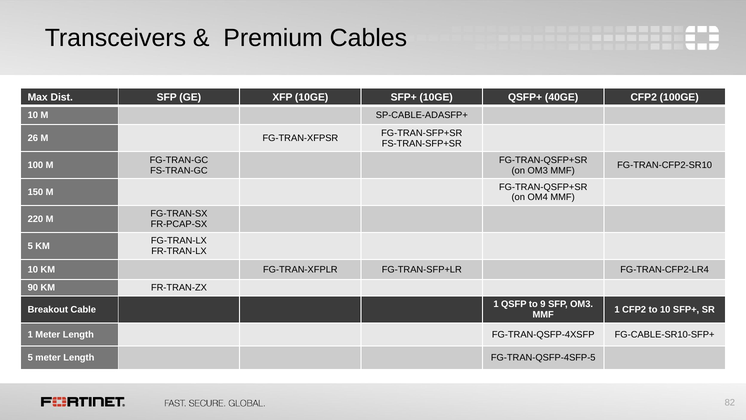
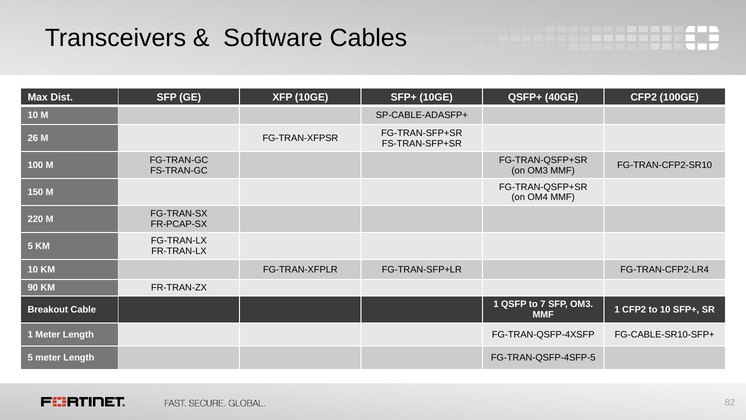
Premium: Premium -> Software (273, 38)
9: 9 -> 7 (543, 304)
